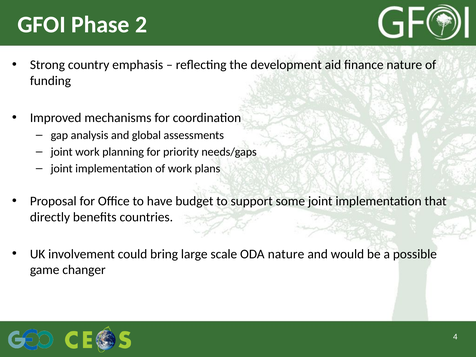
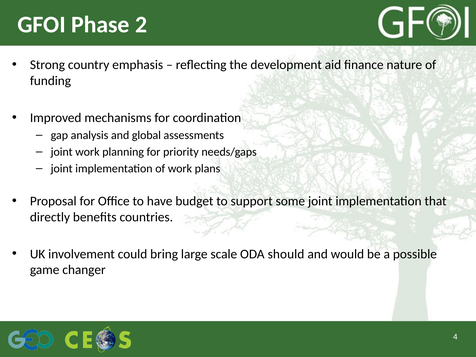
ODA nature: nature -> should (286, 254)
